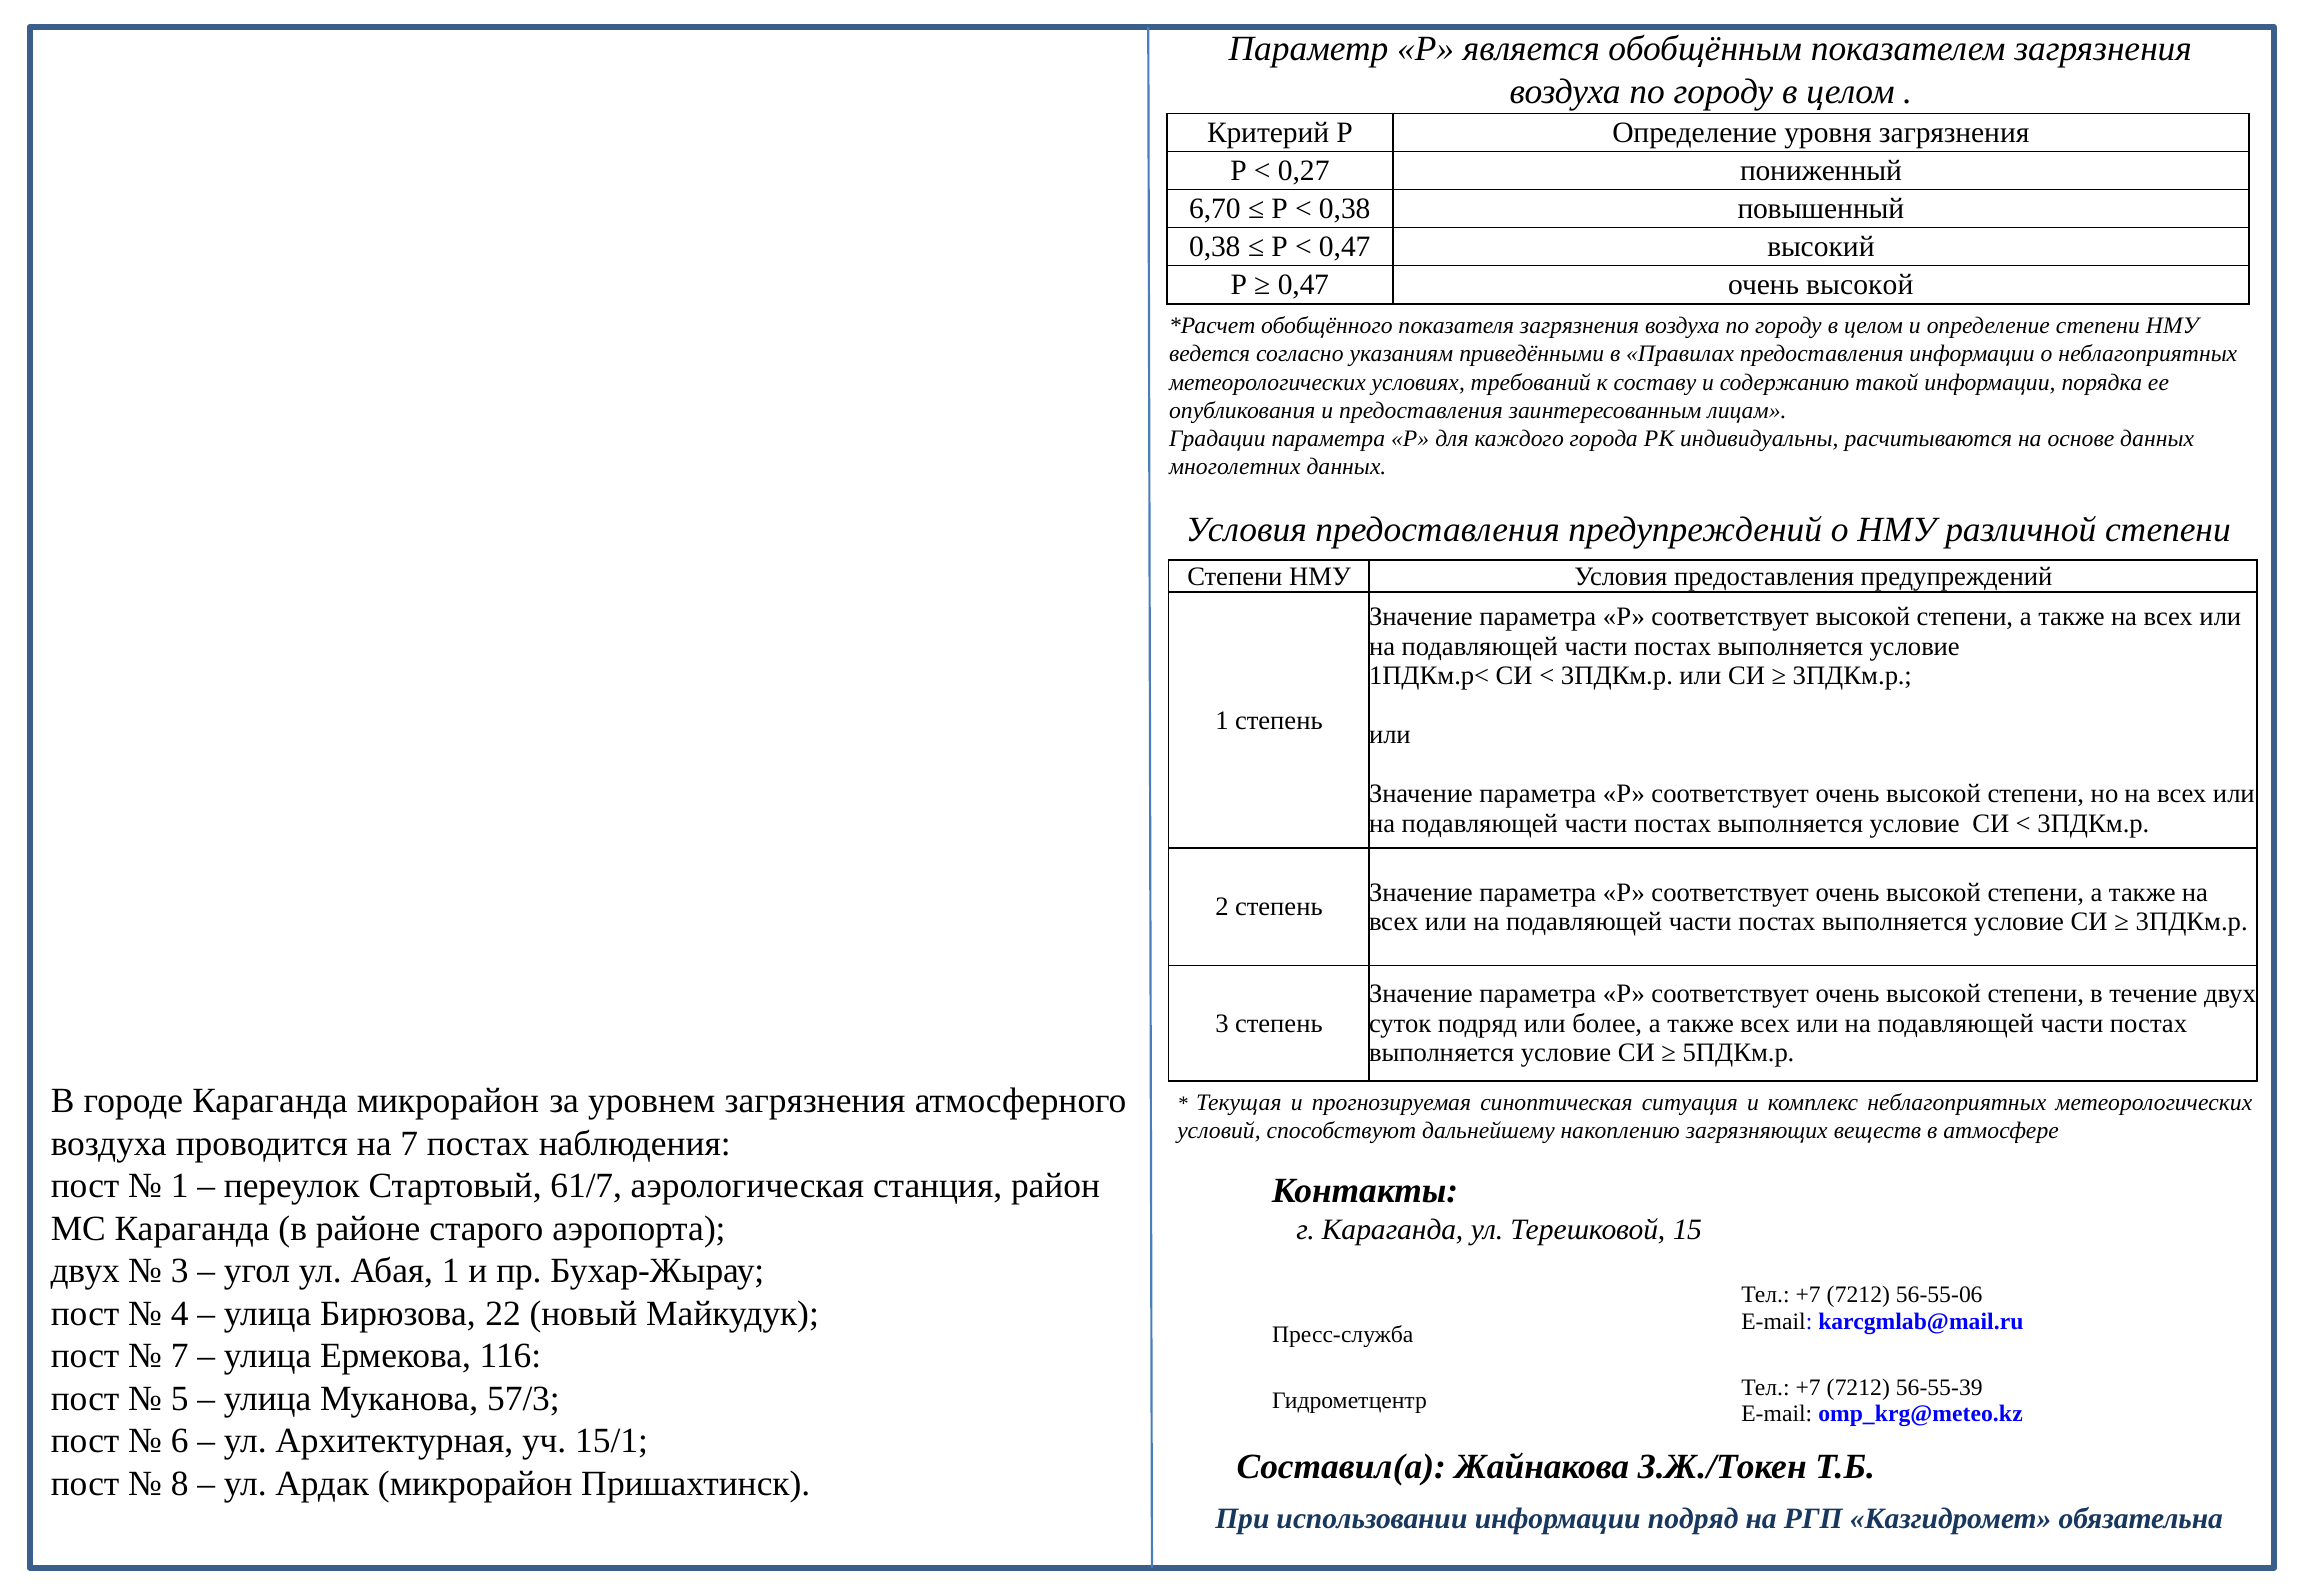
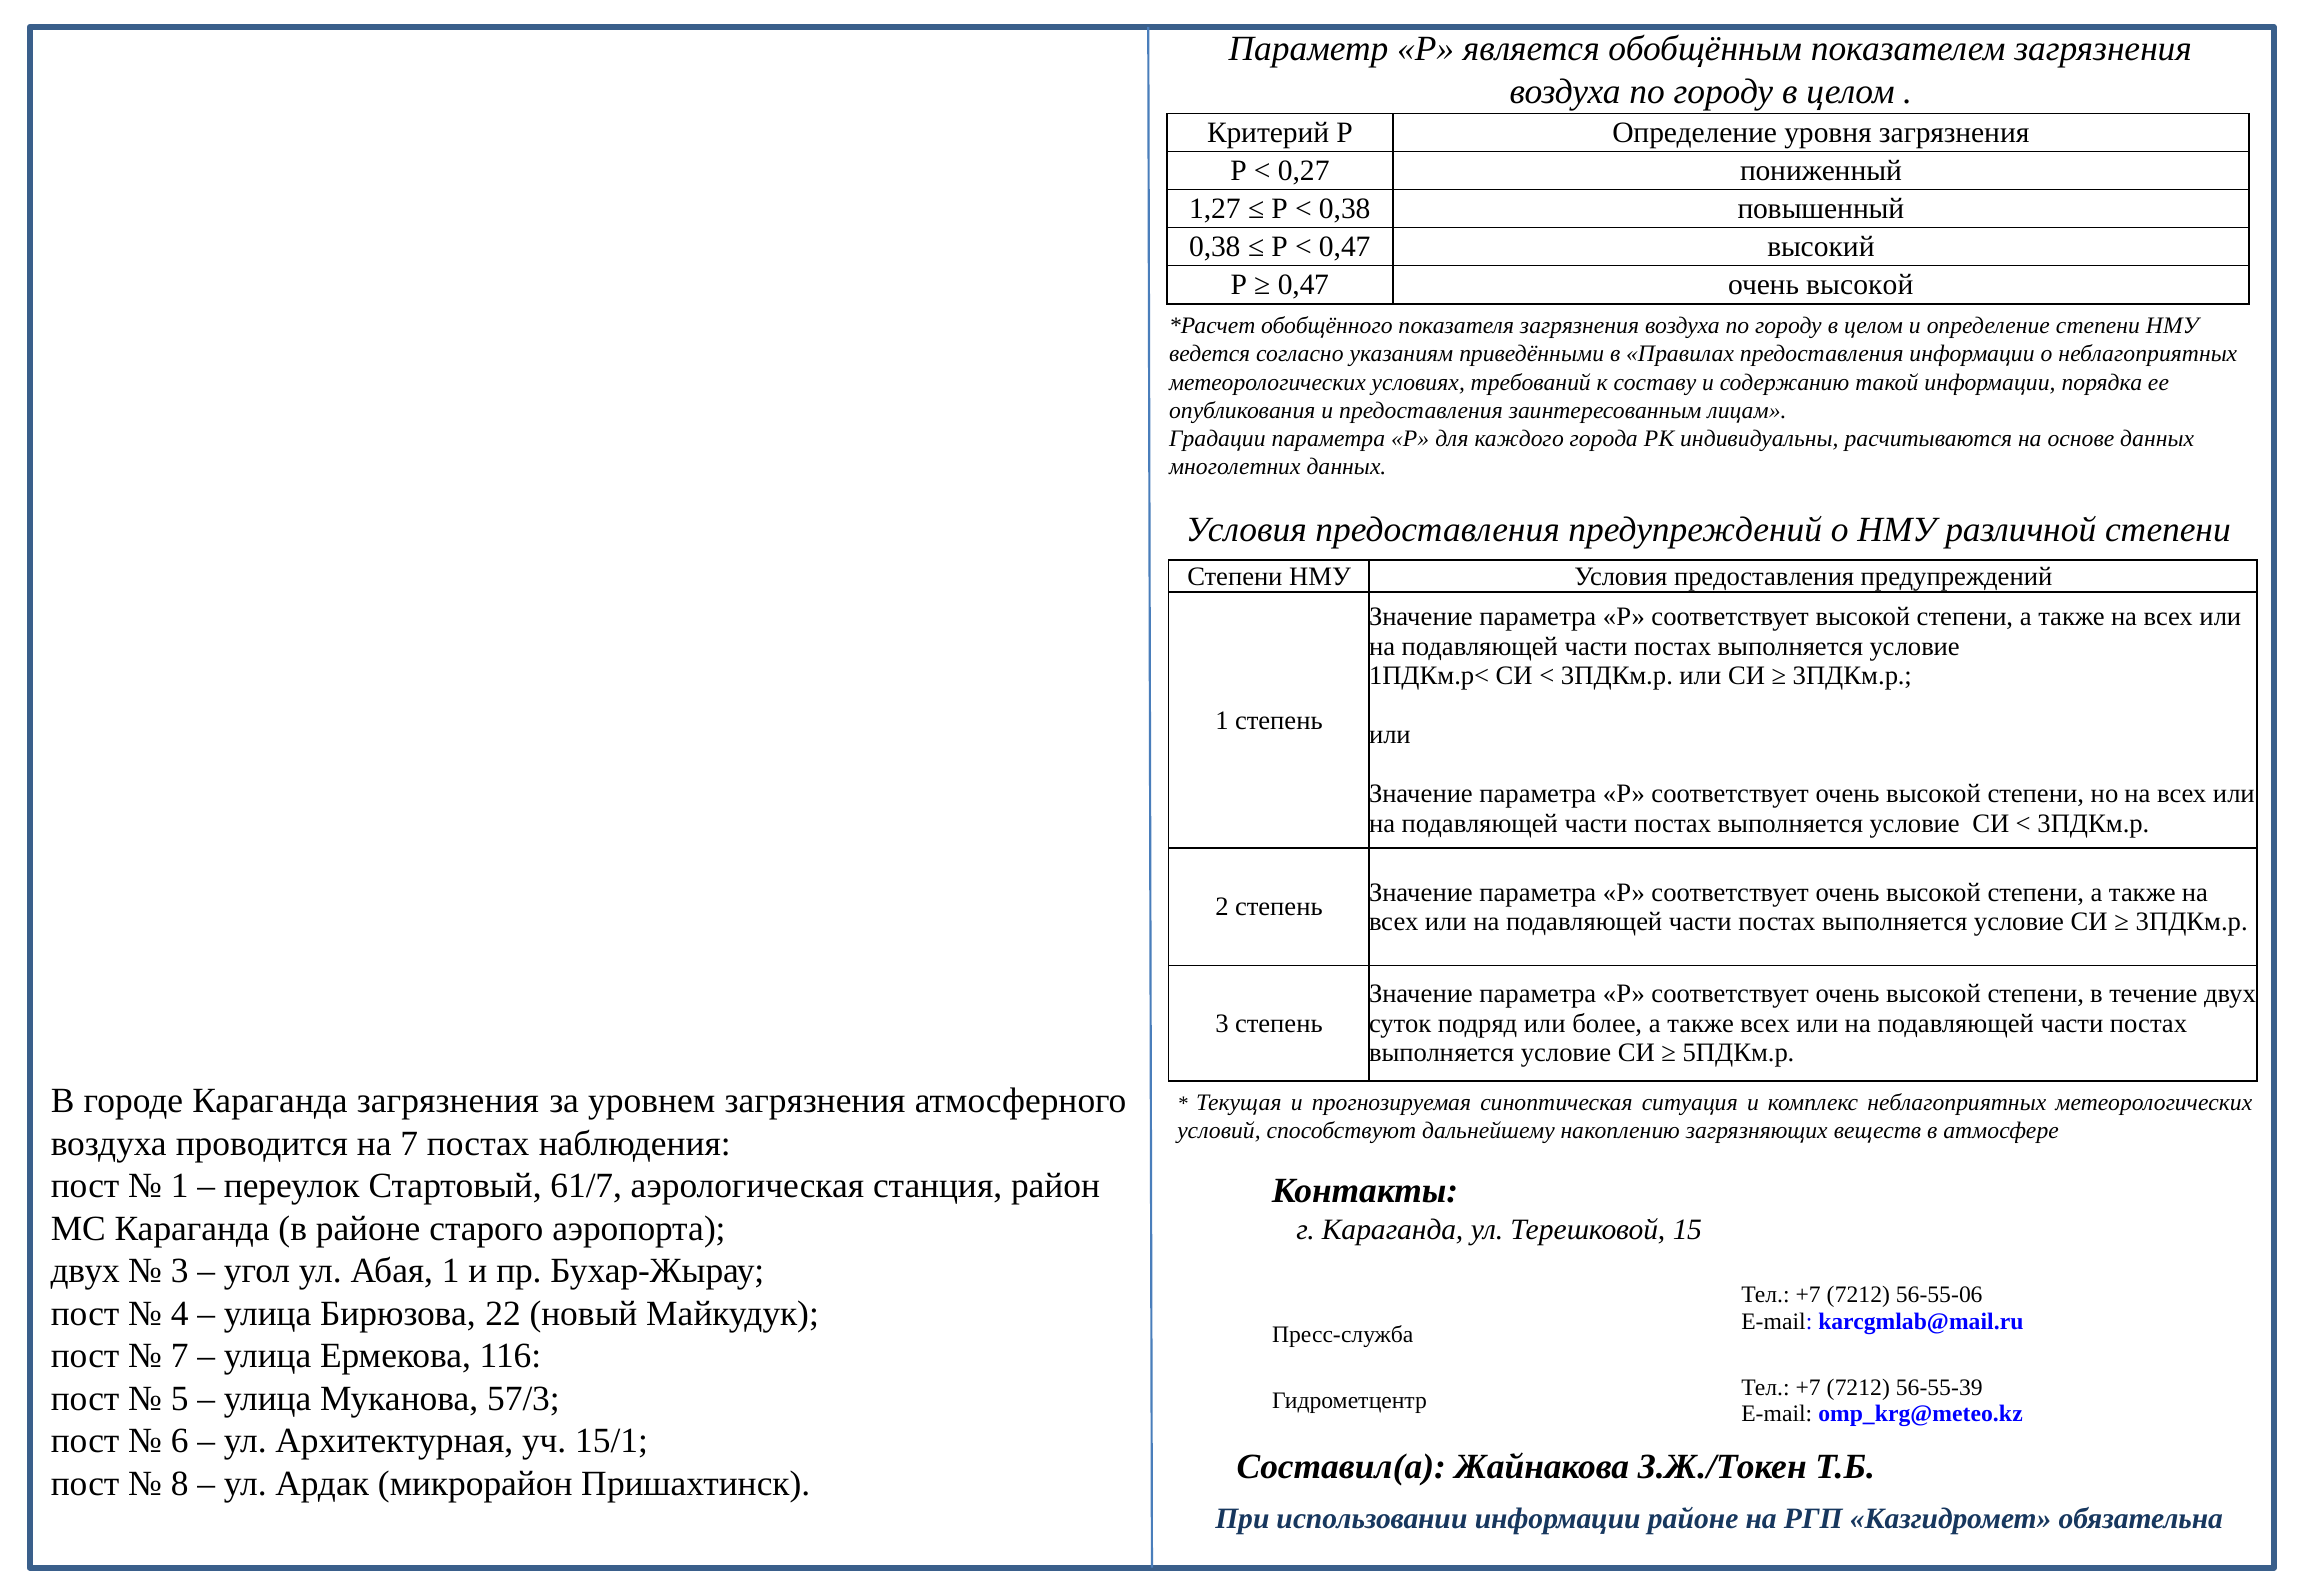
6,70: 6,70 -> 1,27 (1215, 209)
Караганда микрорайон: микрорайон -> загрязнения (448, 1101)
информации подряд: подряд -> районе (1693, 1519)
